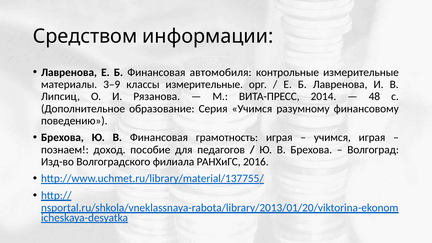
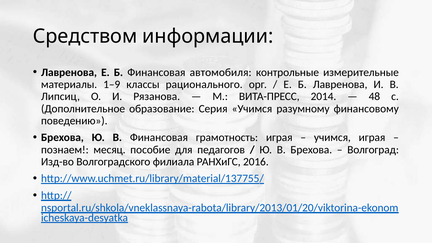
3–9: 3–9 -> 1–9 (112, 84)
классы измерительные: измерительные -> рационального (204, 84)
доход: доход -> месяц (110, 150)
